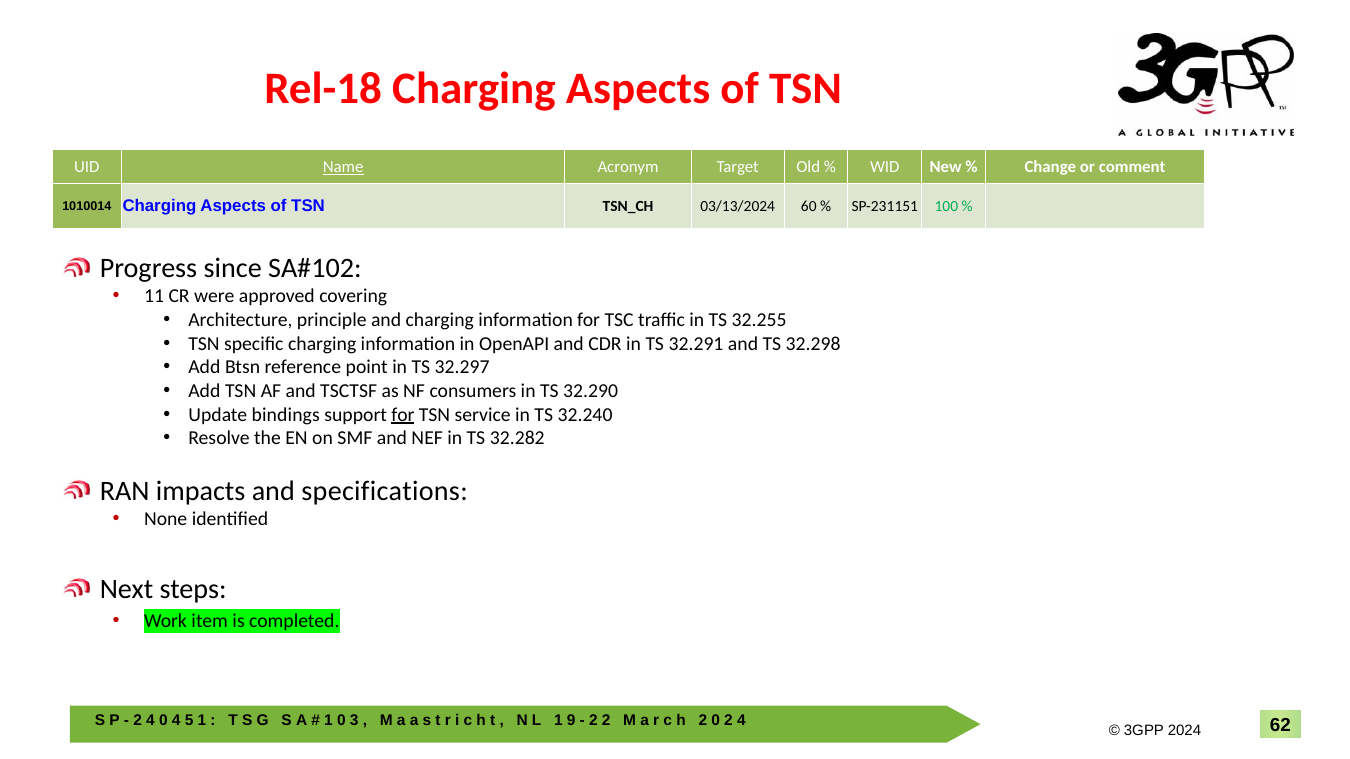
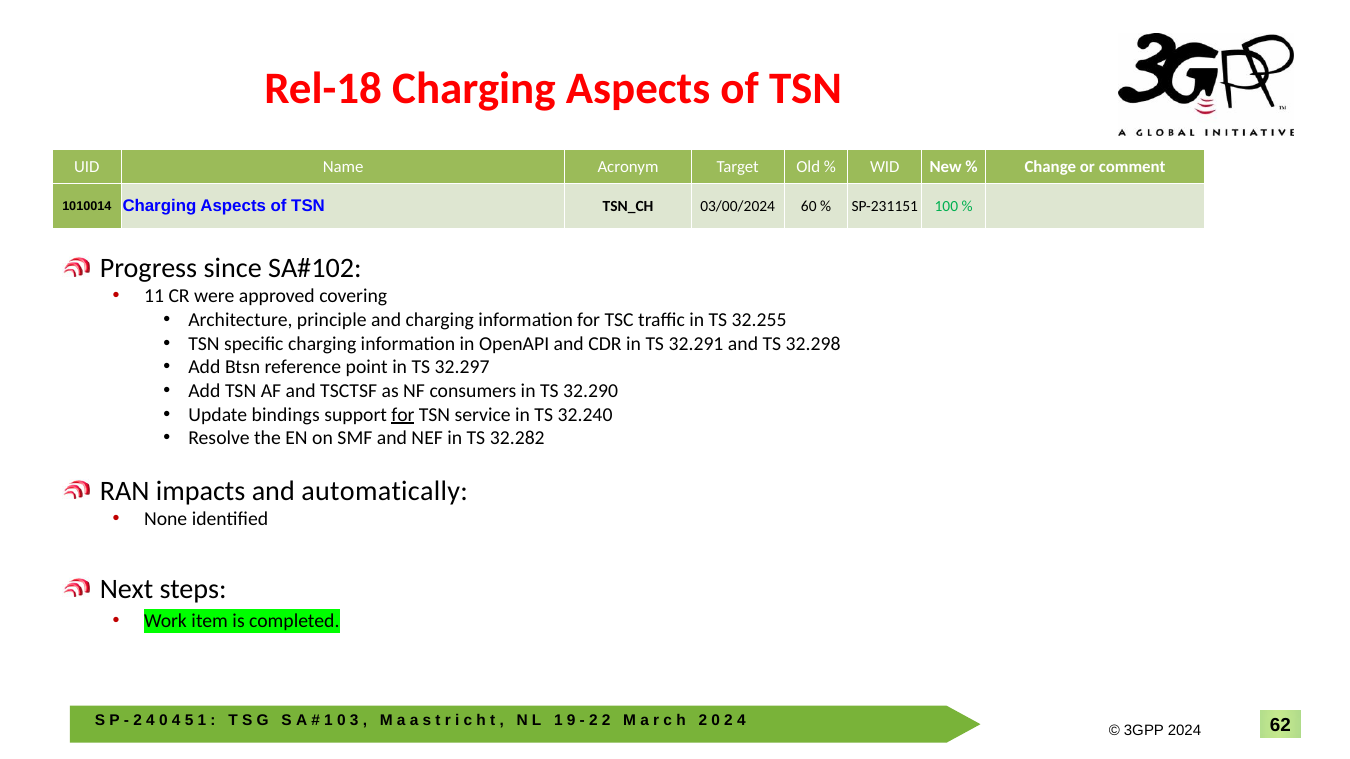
Name underline: present -> none (343, 167)
03/13/2024: 03/13/2024 -> 03/00/2024 (738, 207)
specifications: specifications -> automatically (385, 491)
